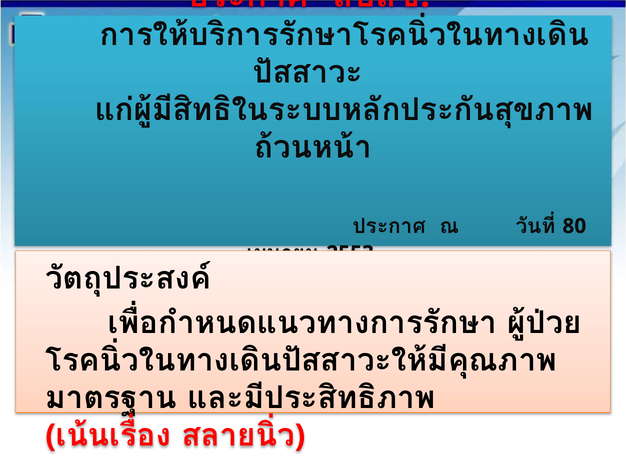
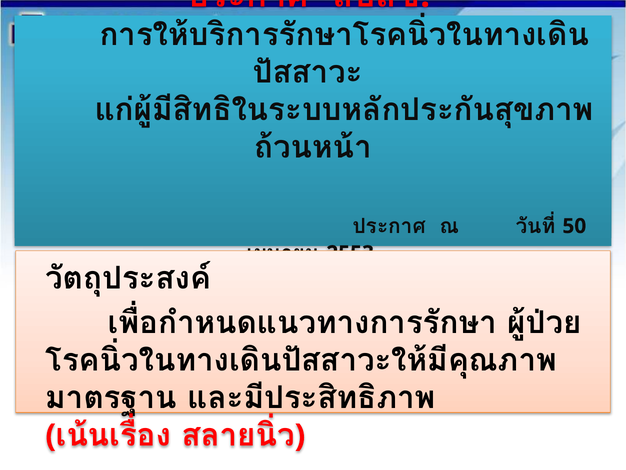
80: 80 -> 50 (574, 226)
